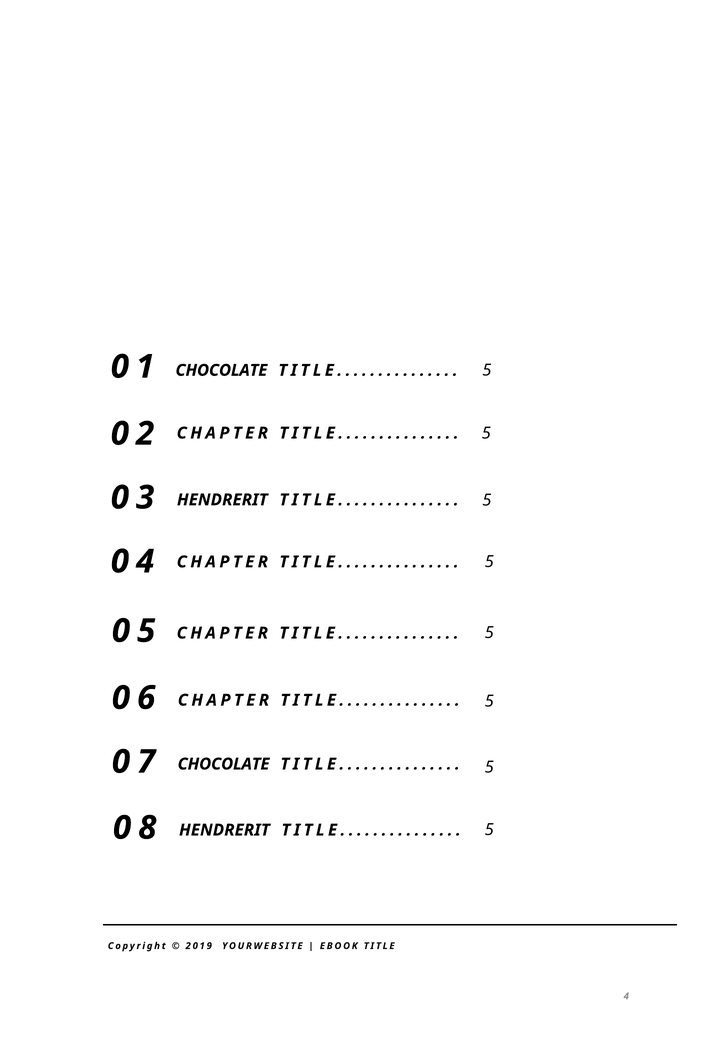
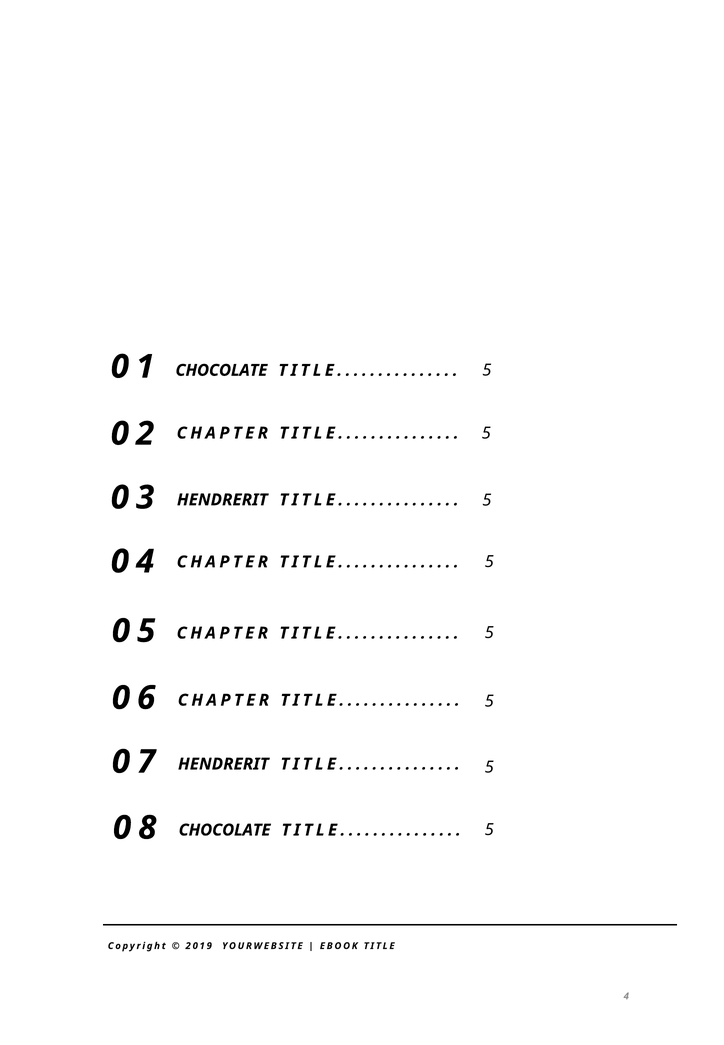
07 CHOCOLATE: CHOCOLATE -> HENDRERIT (223, 765)
08 HENDRERIT: HENDRERIT -> CHOCOLATE (225, 831)
